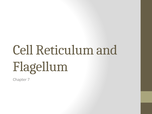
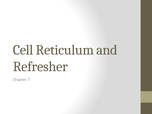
Flagellum: Flagellum -> Refresher (40, 67)
